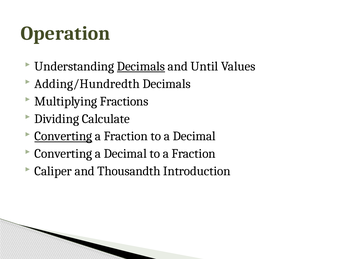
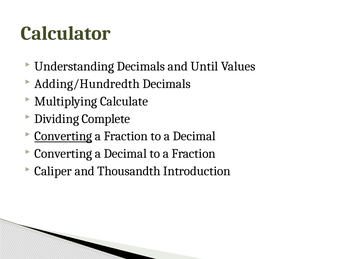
Operation: Operation -> Calculator (66, 33)
Decimals underline: present -> none (141, 66)
Fractions: Fractions -> Calculate (124, 101)
Calculate: Calculate -> Complete (106, 119)
